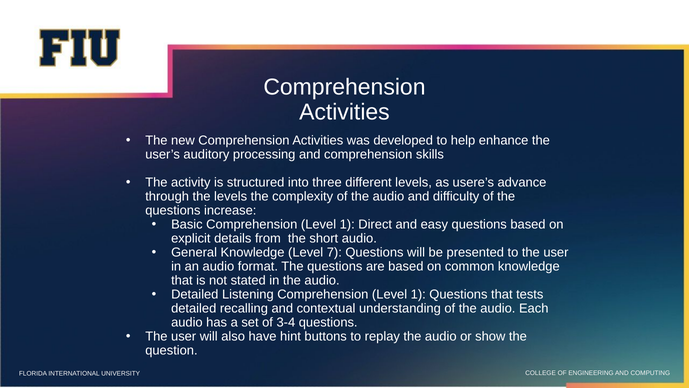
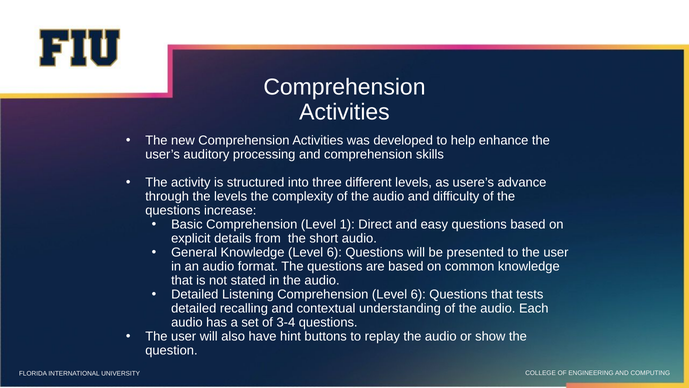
Knowledge Level 7: 7 -> 6 (334, 252)
Listening Comprehension Level 1: 1 -> 6 (418, 294)
